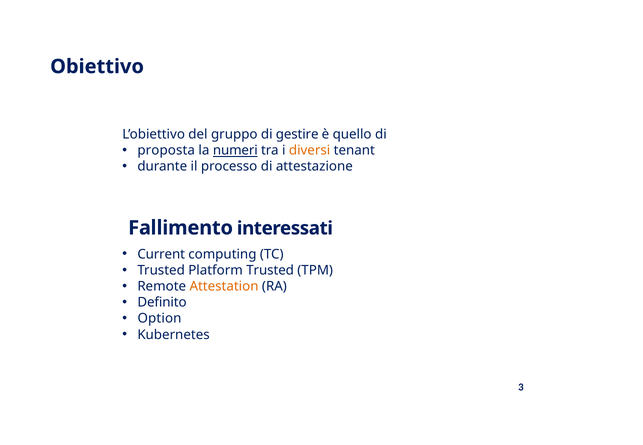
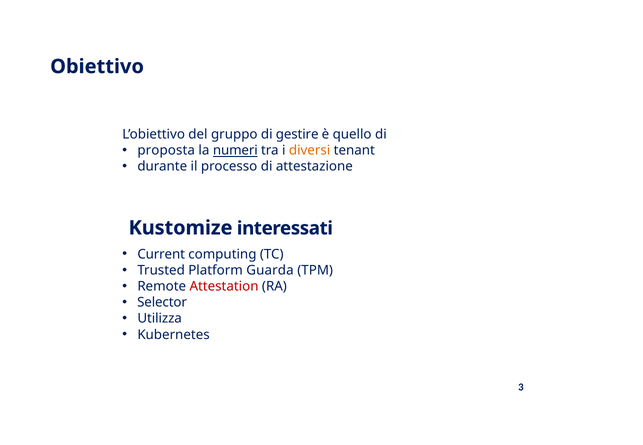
Fallimento: Fallimento -> Kustomize (181, 228)
Platform Trusted: Trusted -> Guarda (270, 270)
Attestation colour: orange -> red (224, 286)
Definito: Definito -> Selector (162, 303)
Option: Option -> Utilizza (160, 319)
